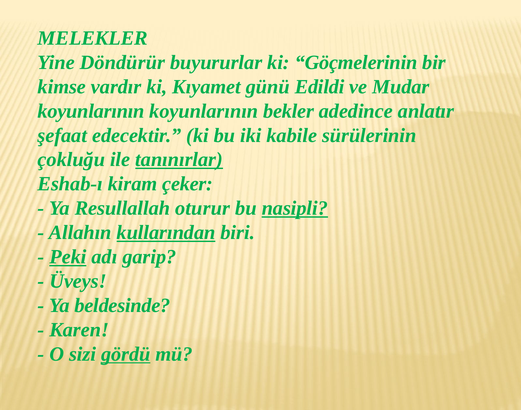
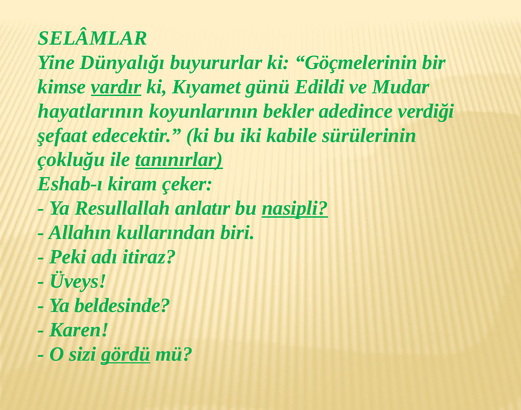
MELEKLER: MELEKLER -> SELÂMLAR (93, 38)
Döndürür: Döndürür -> Dünyalığı (122, 62)
vardır underline: none -> present (116, 87)
koyunlarının: koyunlarının -> hayatlarının (91, 111)
anlatır: anlatır -> verdiği (426, 111)
oturur: oturur -> anlatır (203, 208)
kullarından underline: present -> none (166, 233)
Peki underline: present -> none (68, 257)
garip: garip -> itiraz (149, 257)
